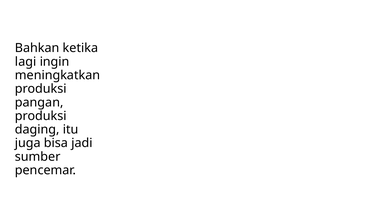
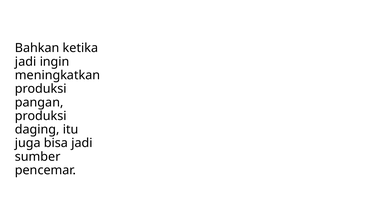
lagi: lagi -> jadi (26, 62)
